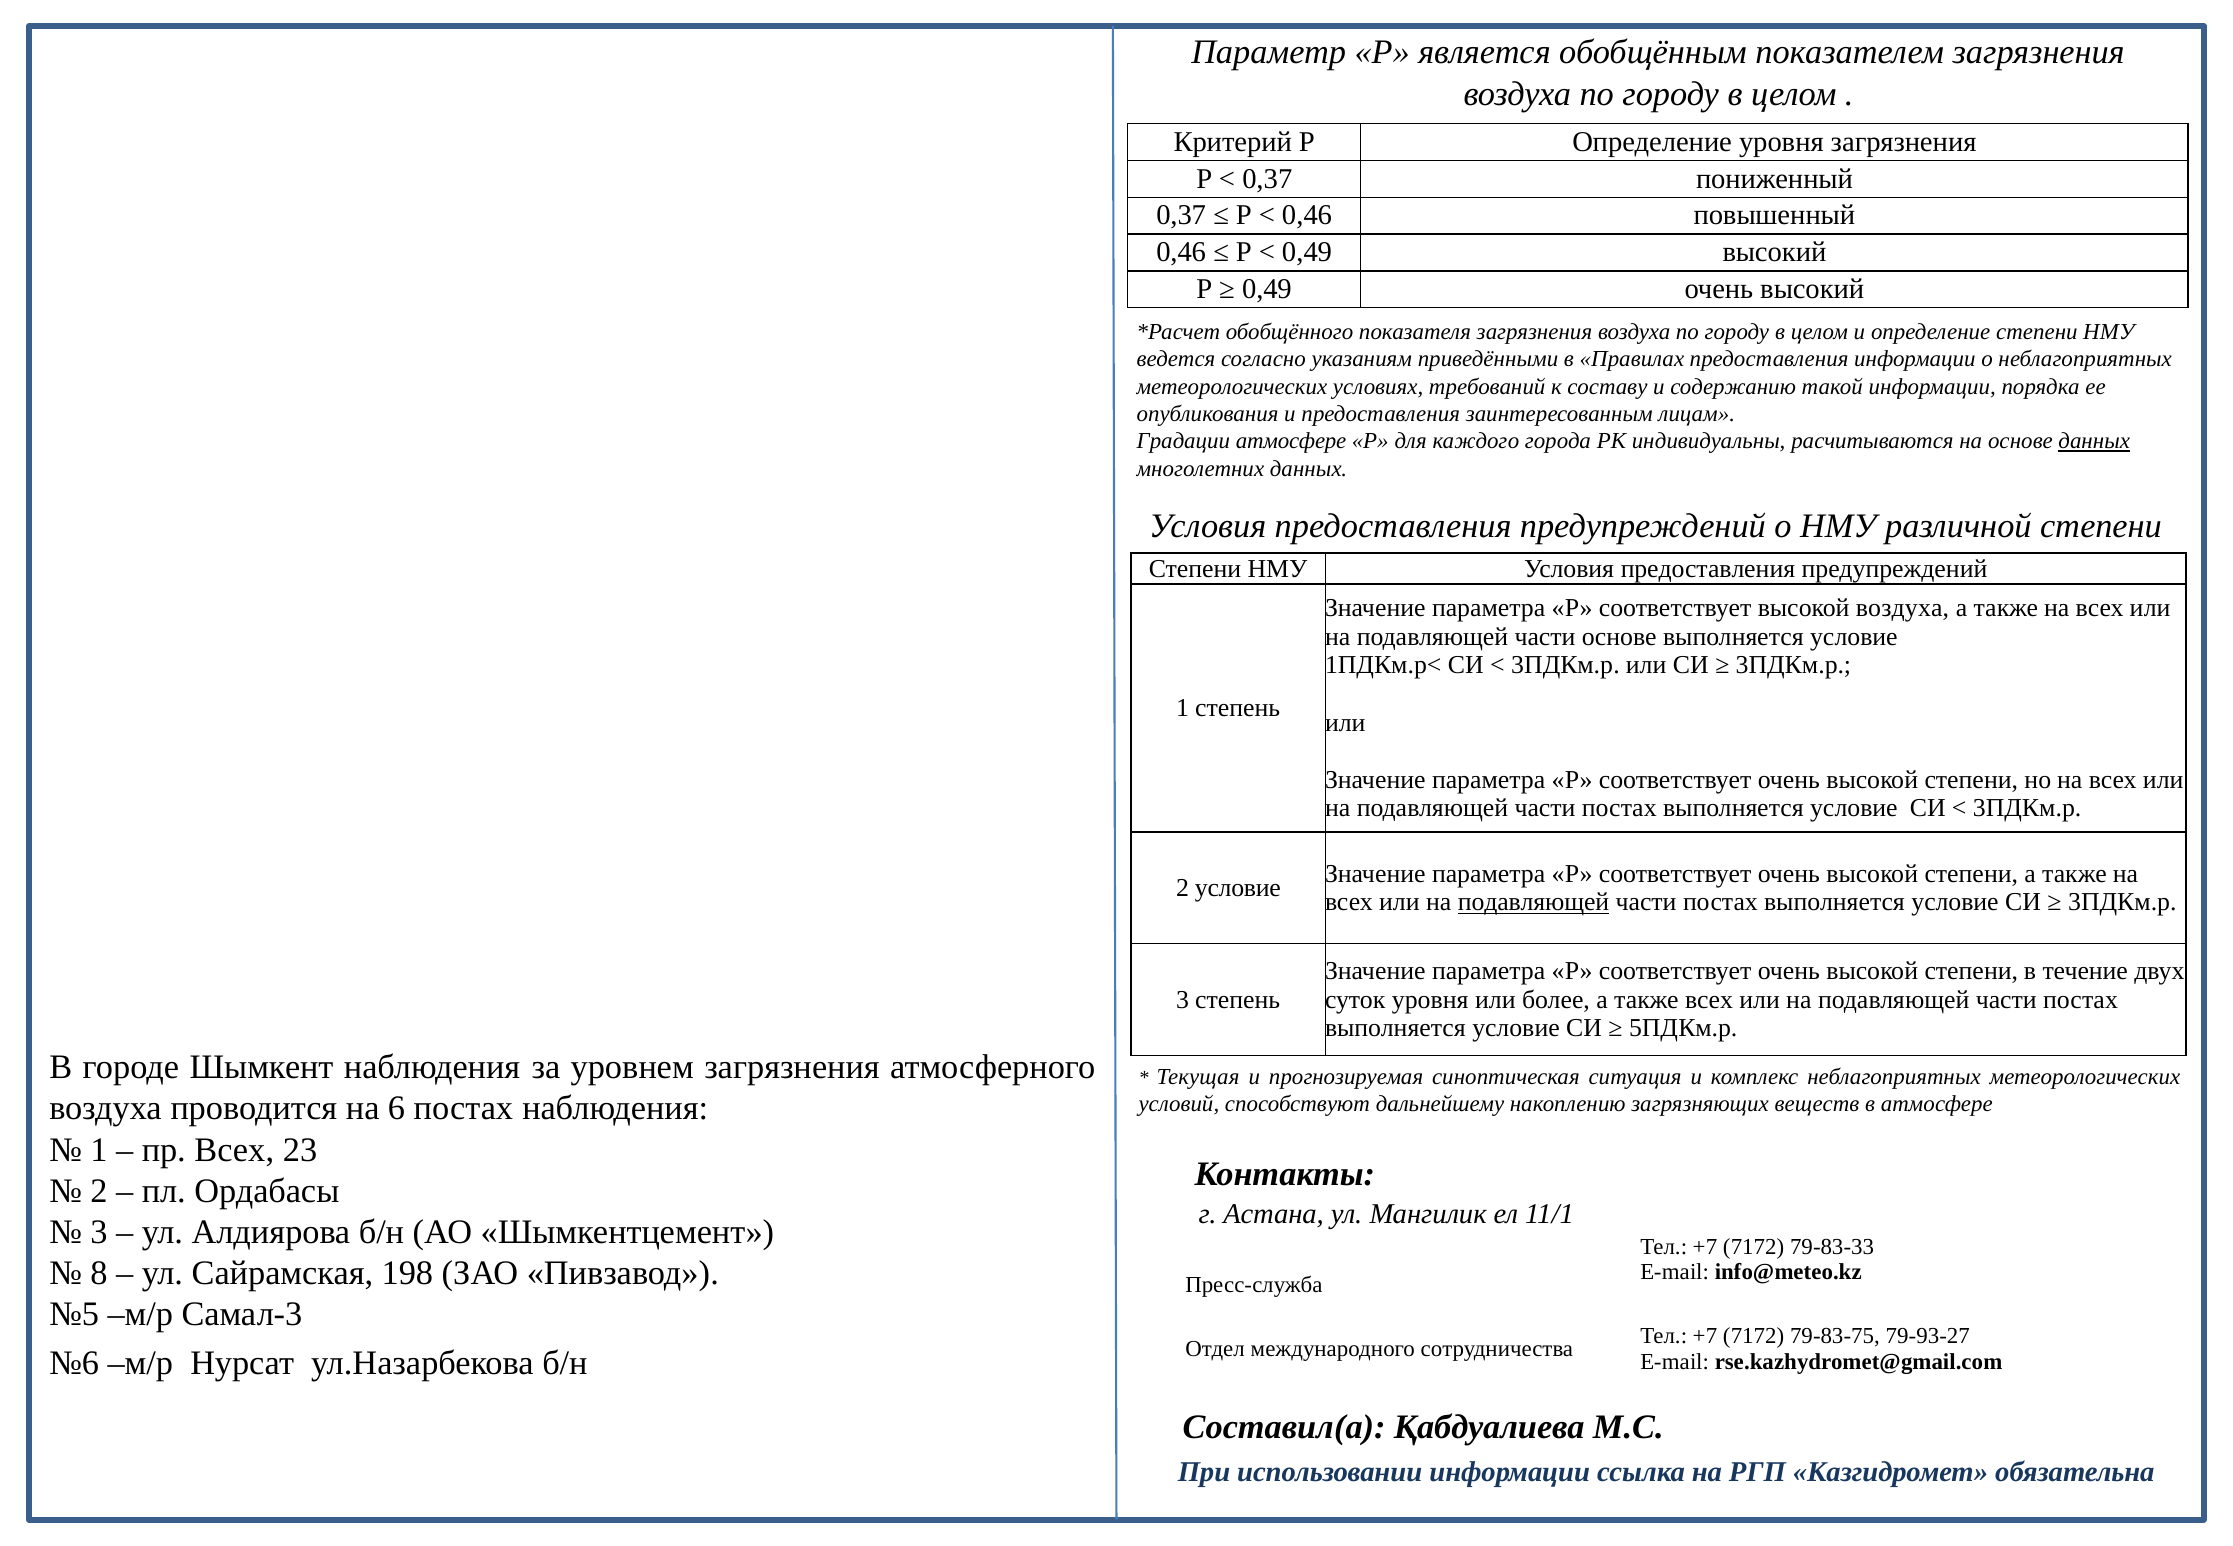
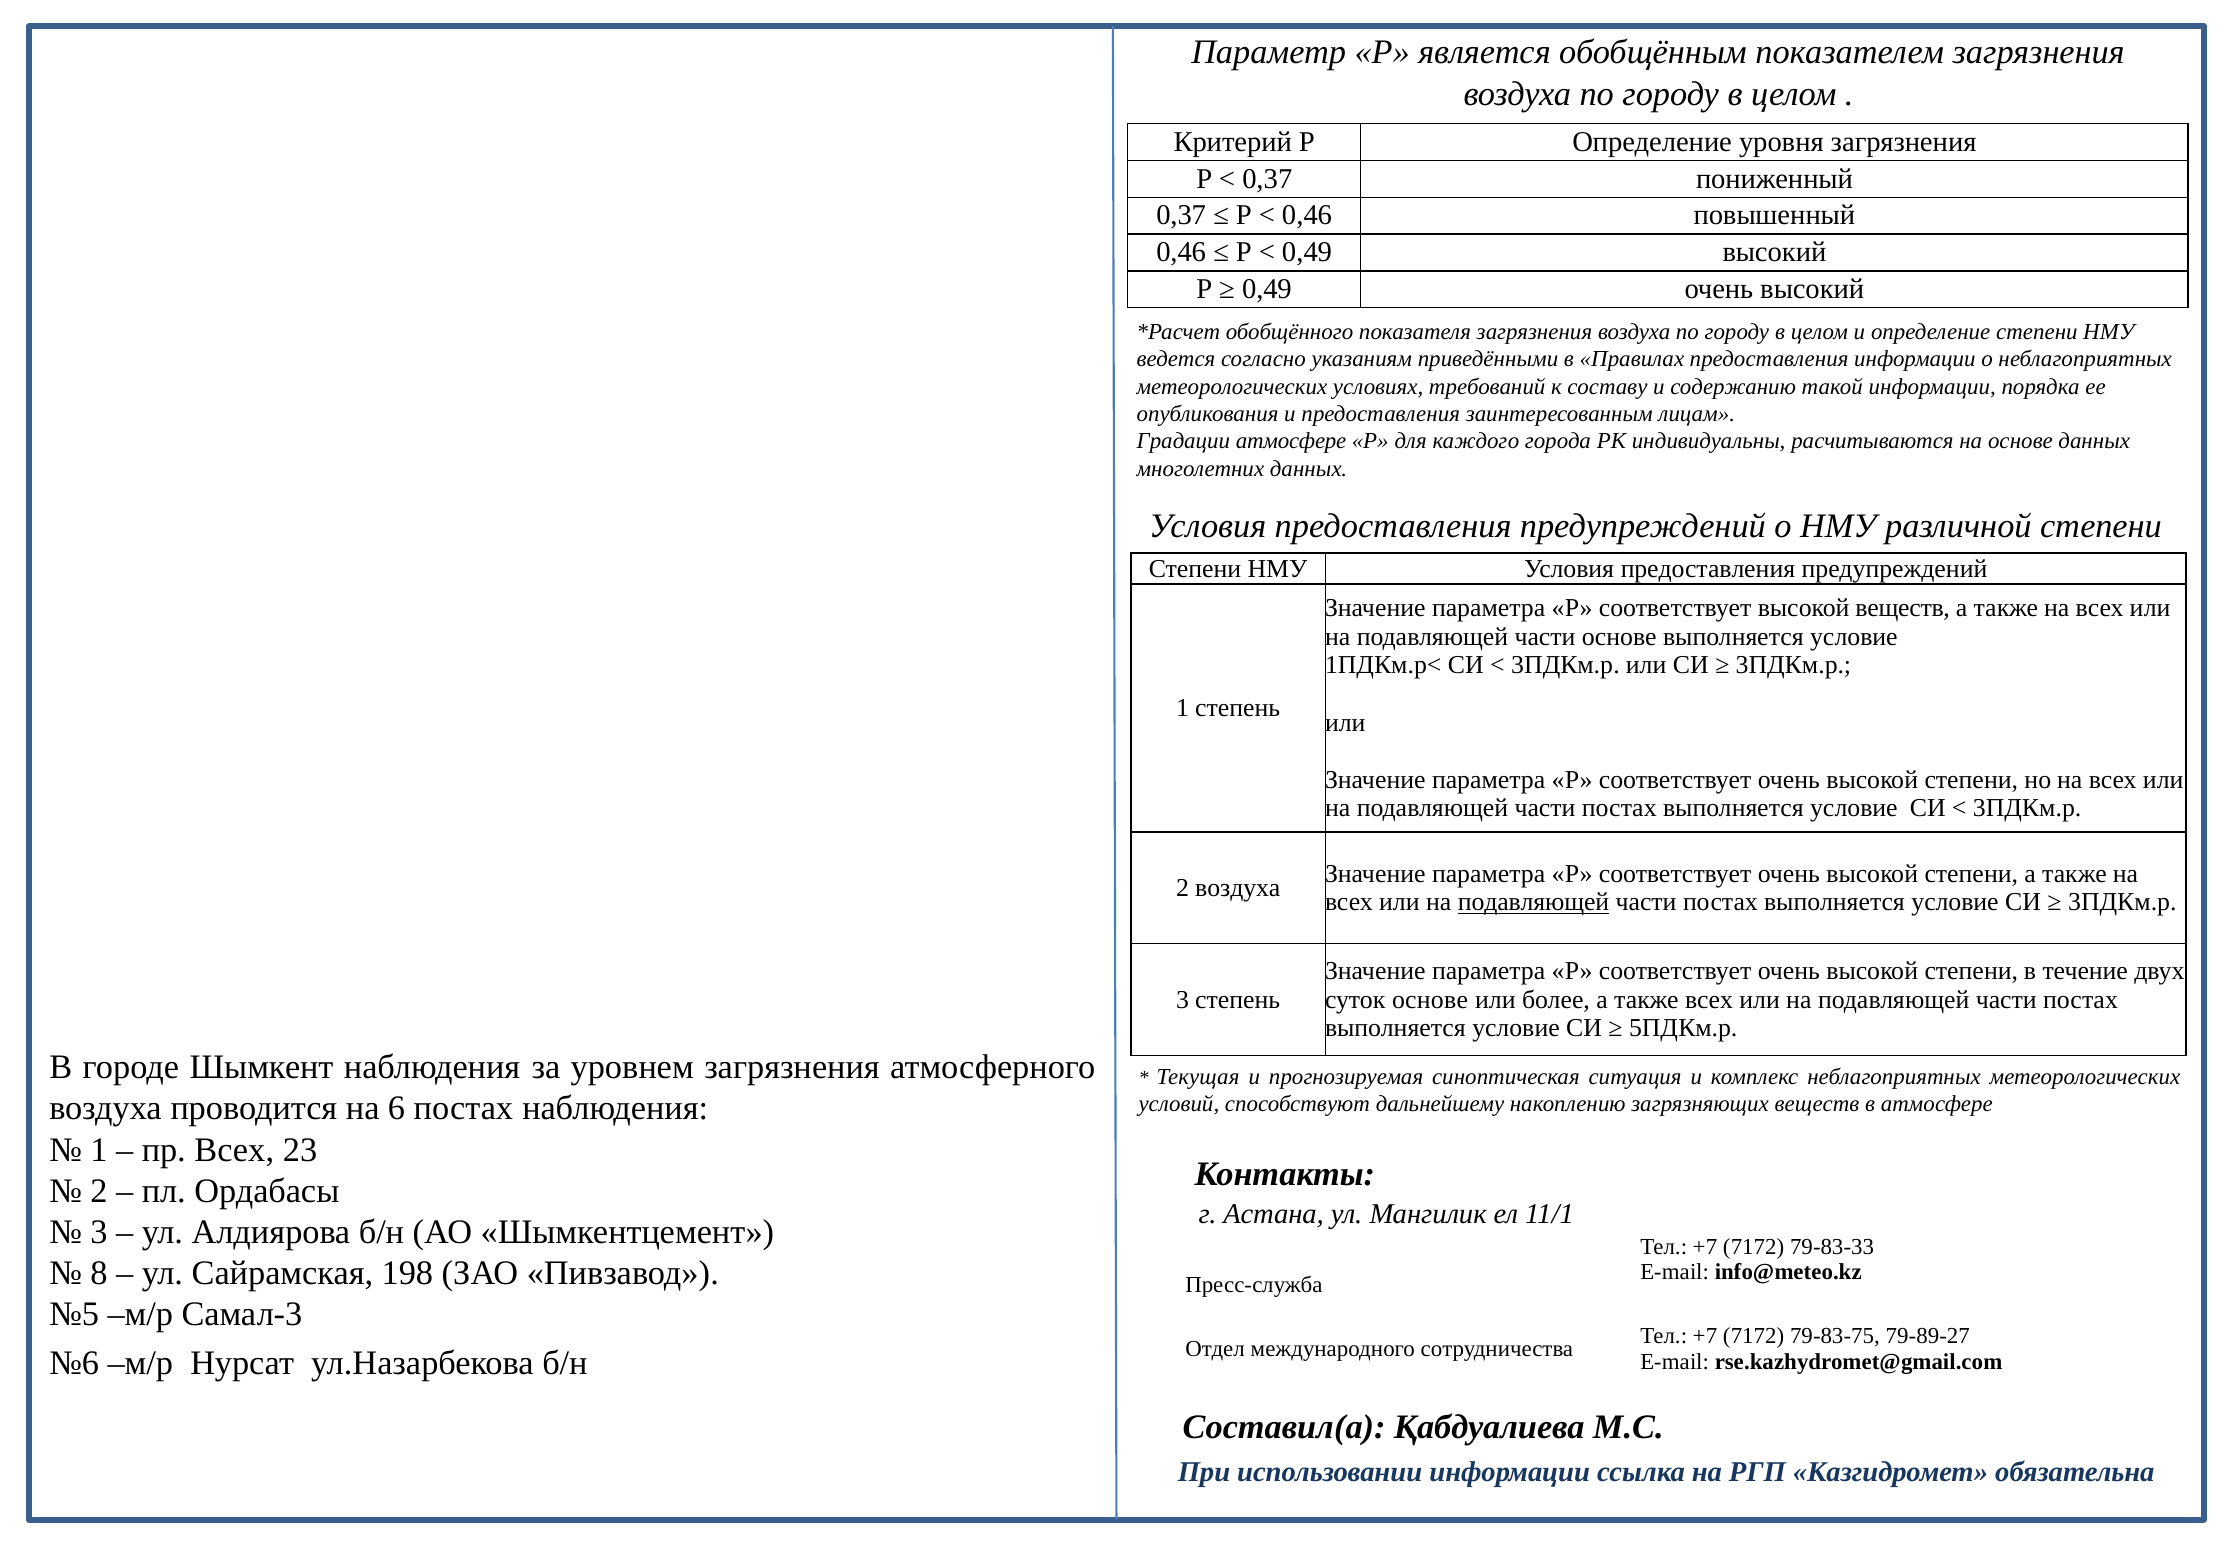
данных underline: present -> none (2094, 441)
высокой воздуха: воздуха -> веществ (1903, 608)
2 условие: условие -> воздуха (1238, 888)
суток уровня: уровня -> основе (1430, 1000)
79-93-27: 79-93-27 -> 79-89-27 (1928, 1336)
